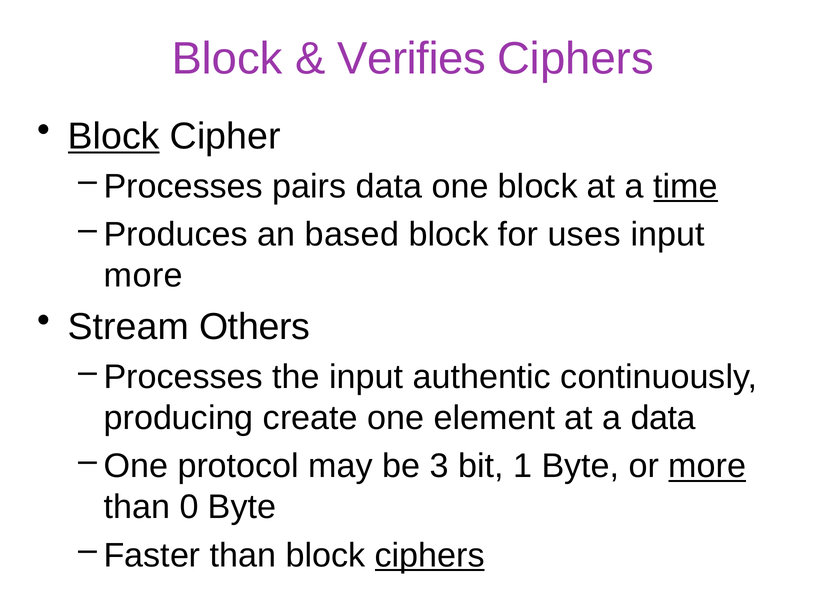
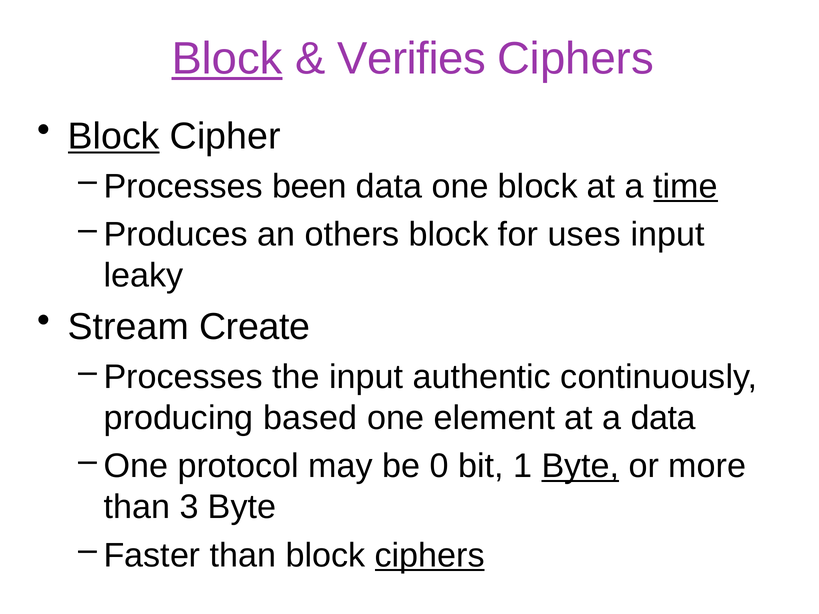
Block underline: none -> present (227, 59)
pairs: pairs -> been (309, 186)
based: based -> others (352, 235)
more: more -> leaky (144, 276)
Others: Others -> Create (255, 327)
create: create -> based (310, 418)
3: 3 -> 0 (439, 466)
Byte underline: none -> present (580, 466)
more underline: present -> none (707, 466)
0: 0 -> 3 (189, 507)
